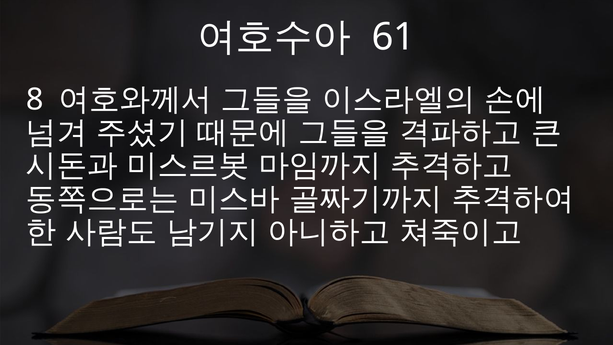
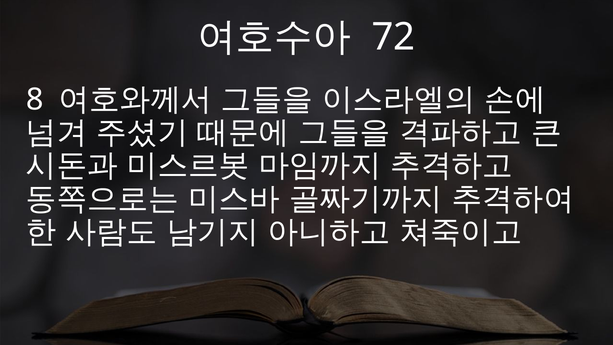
61: 61 -> 72 (393, 37)
